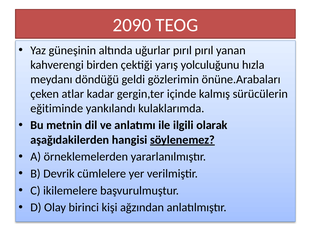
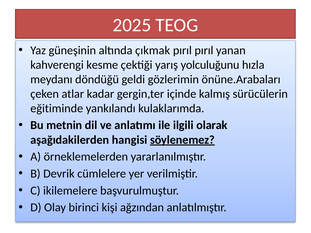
2090: 2090 -> 2025 (132, 25)
uğurlar: uğurlar -> çıkmak (153, 50)
birden: birden -> kesme (102, 65)
